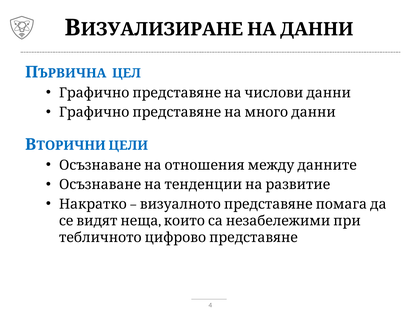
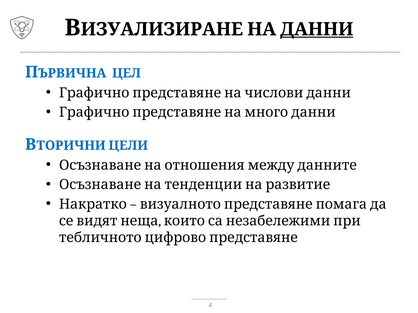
ДАННИ underline: none -> present (317, 29)
